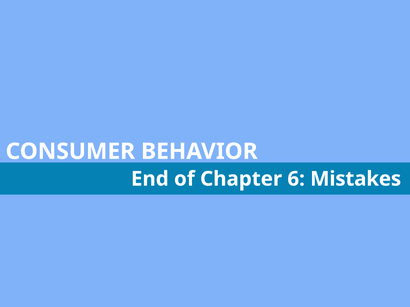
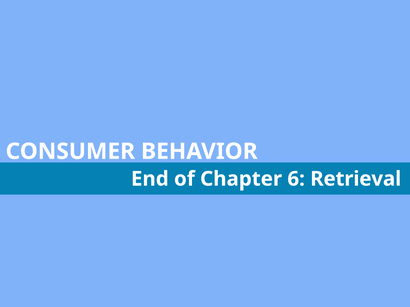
Mistakes: Mistakes -> Retrieval (356, 179)
